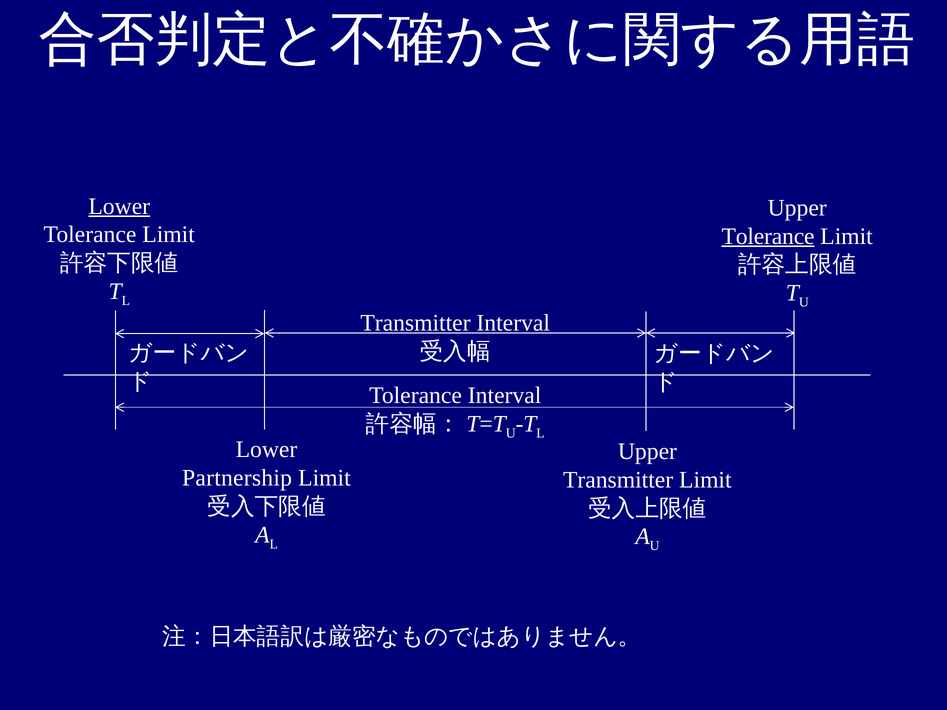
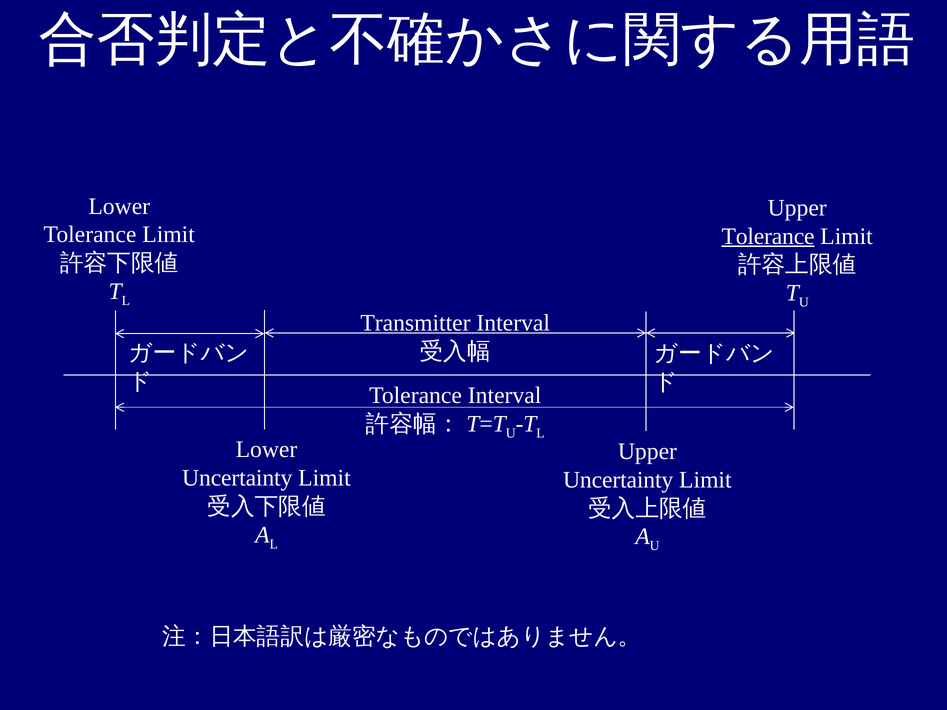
Lower underline: present -> none (119, 206)
Partnership: Partnership -> Uncertainty (237, 478)
Transmitter: Transmitter -> Uncertainty (618, 480)
